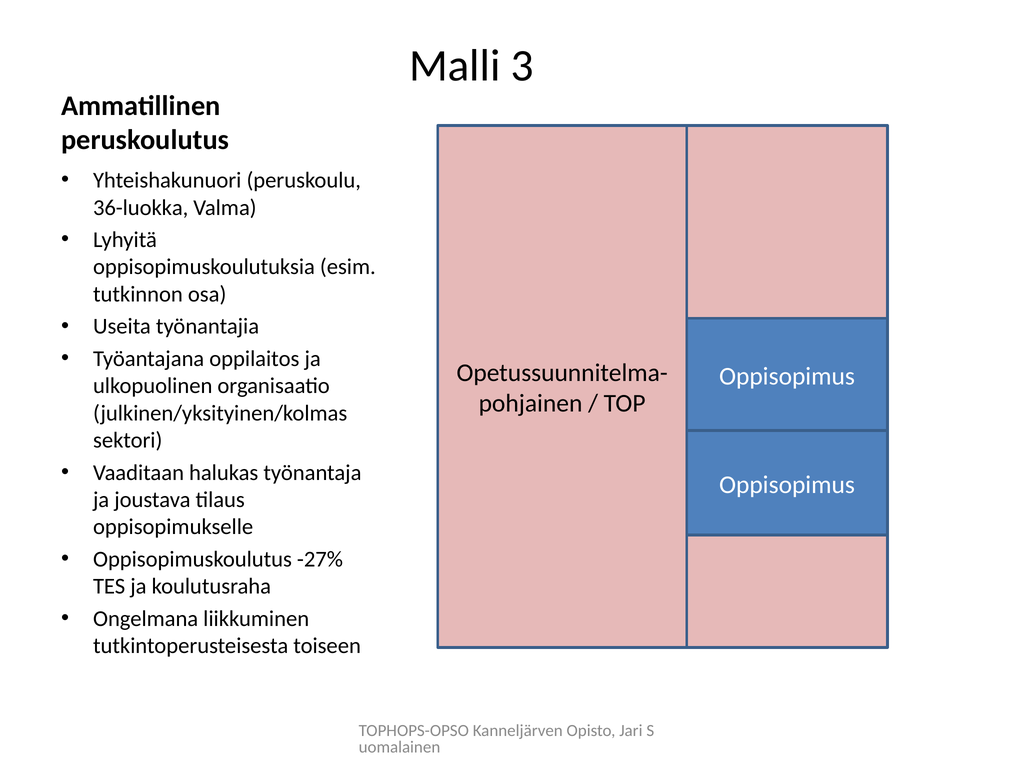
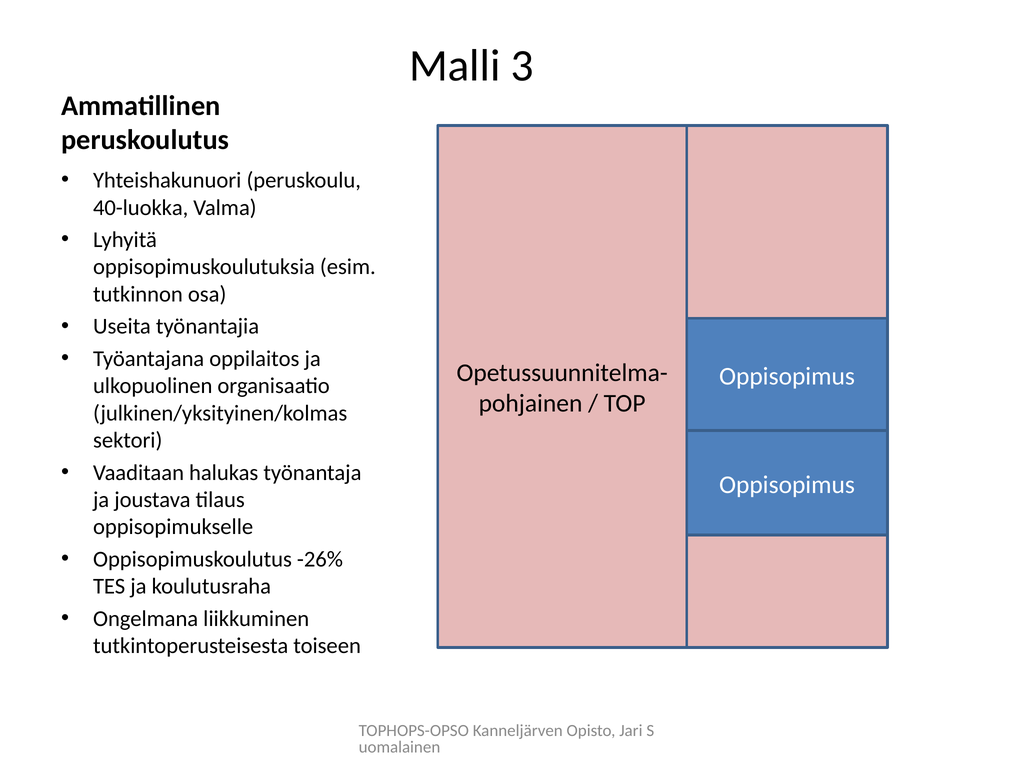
36-luokka: 36-luokka -> 40-luokka (141, 208)
-27%: -27% -> -26% (320, 559)
